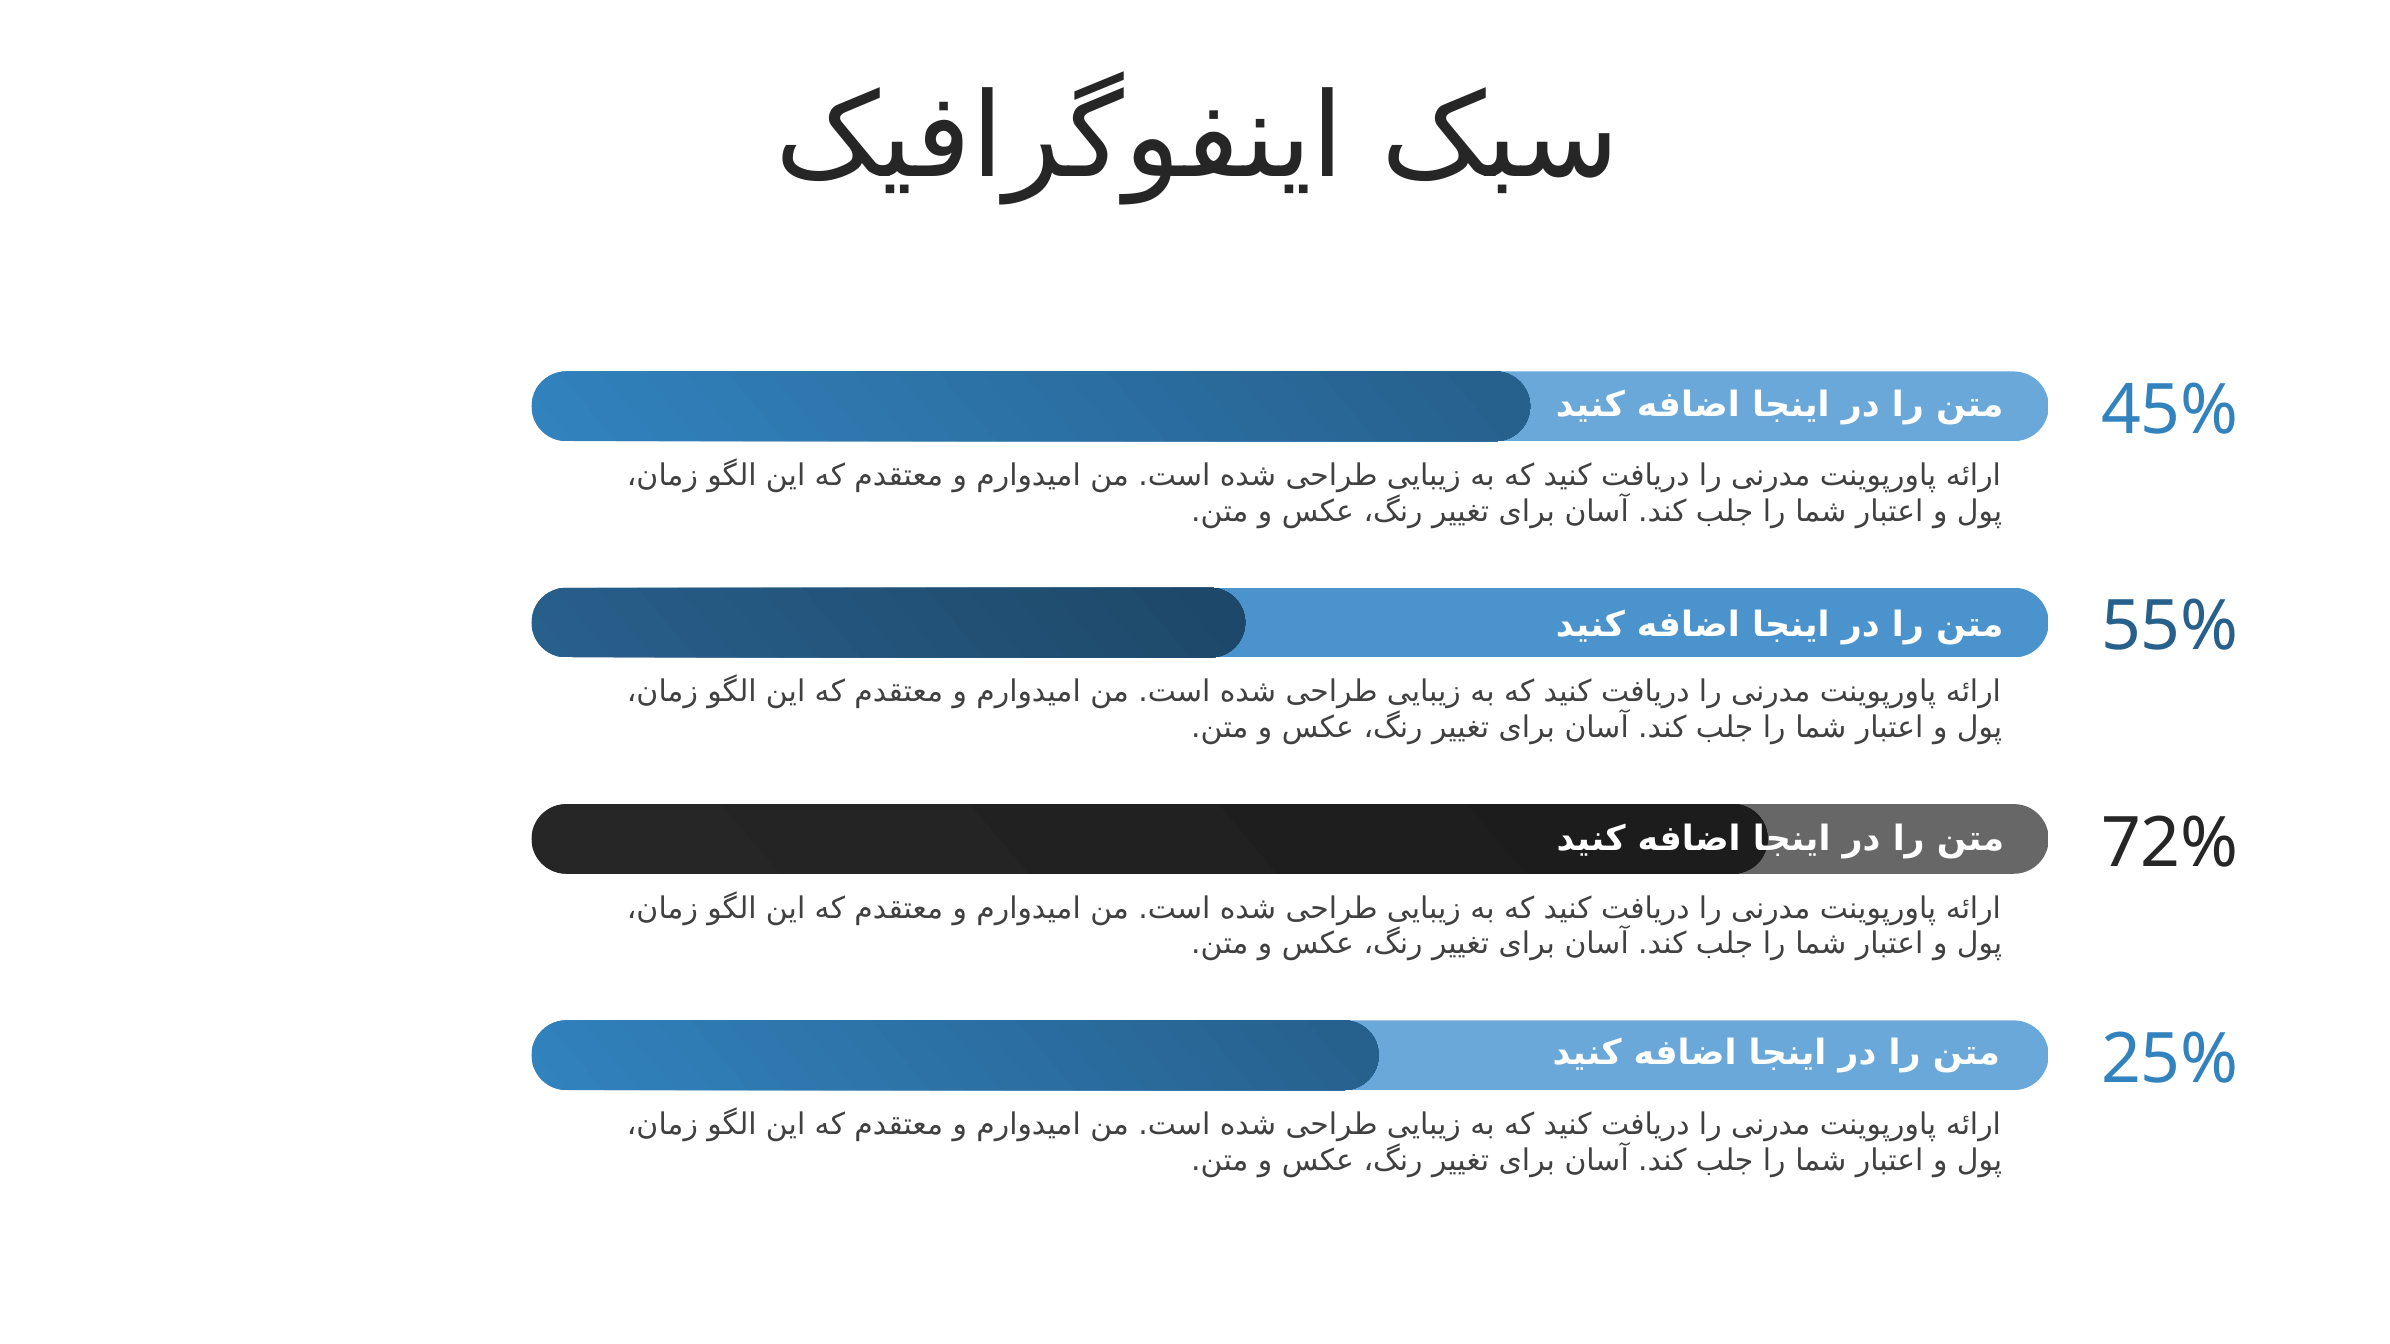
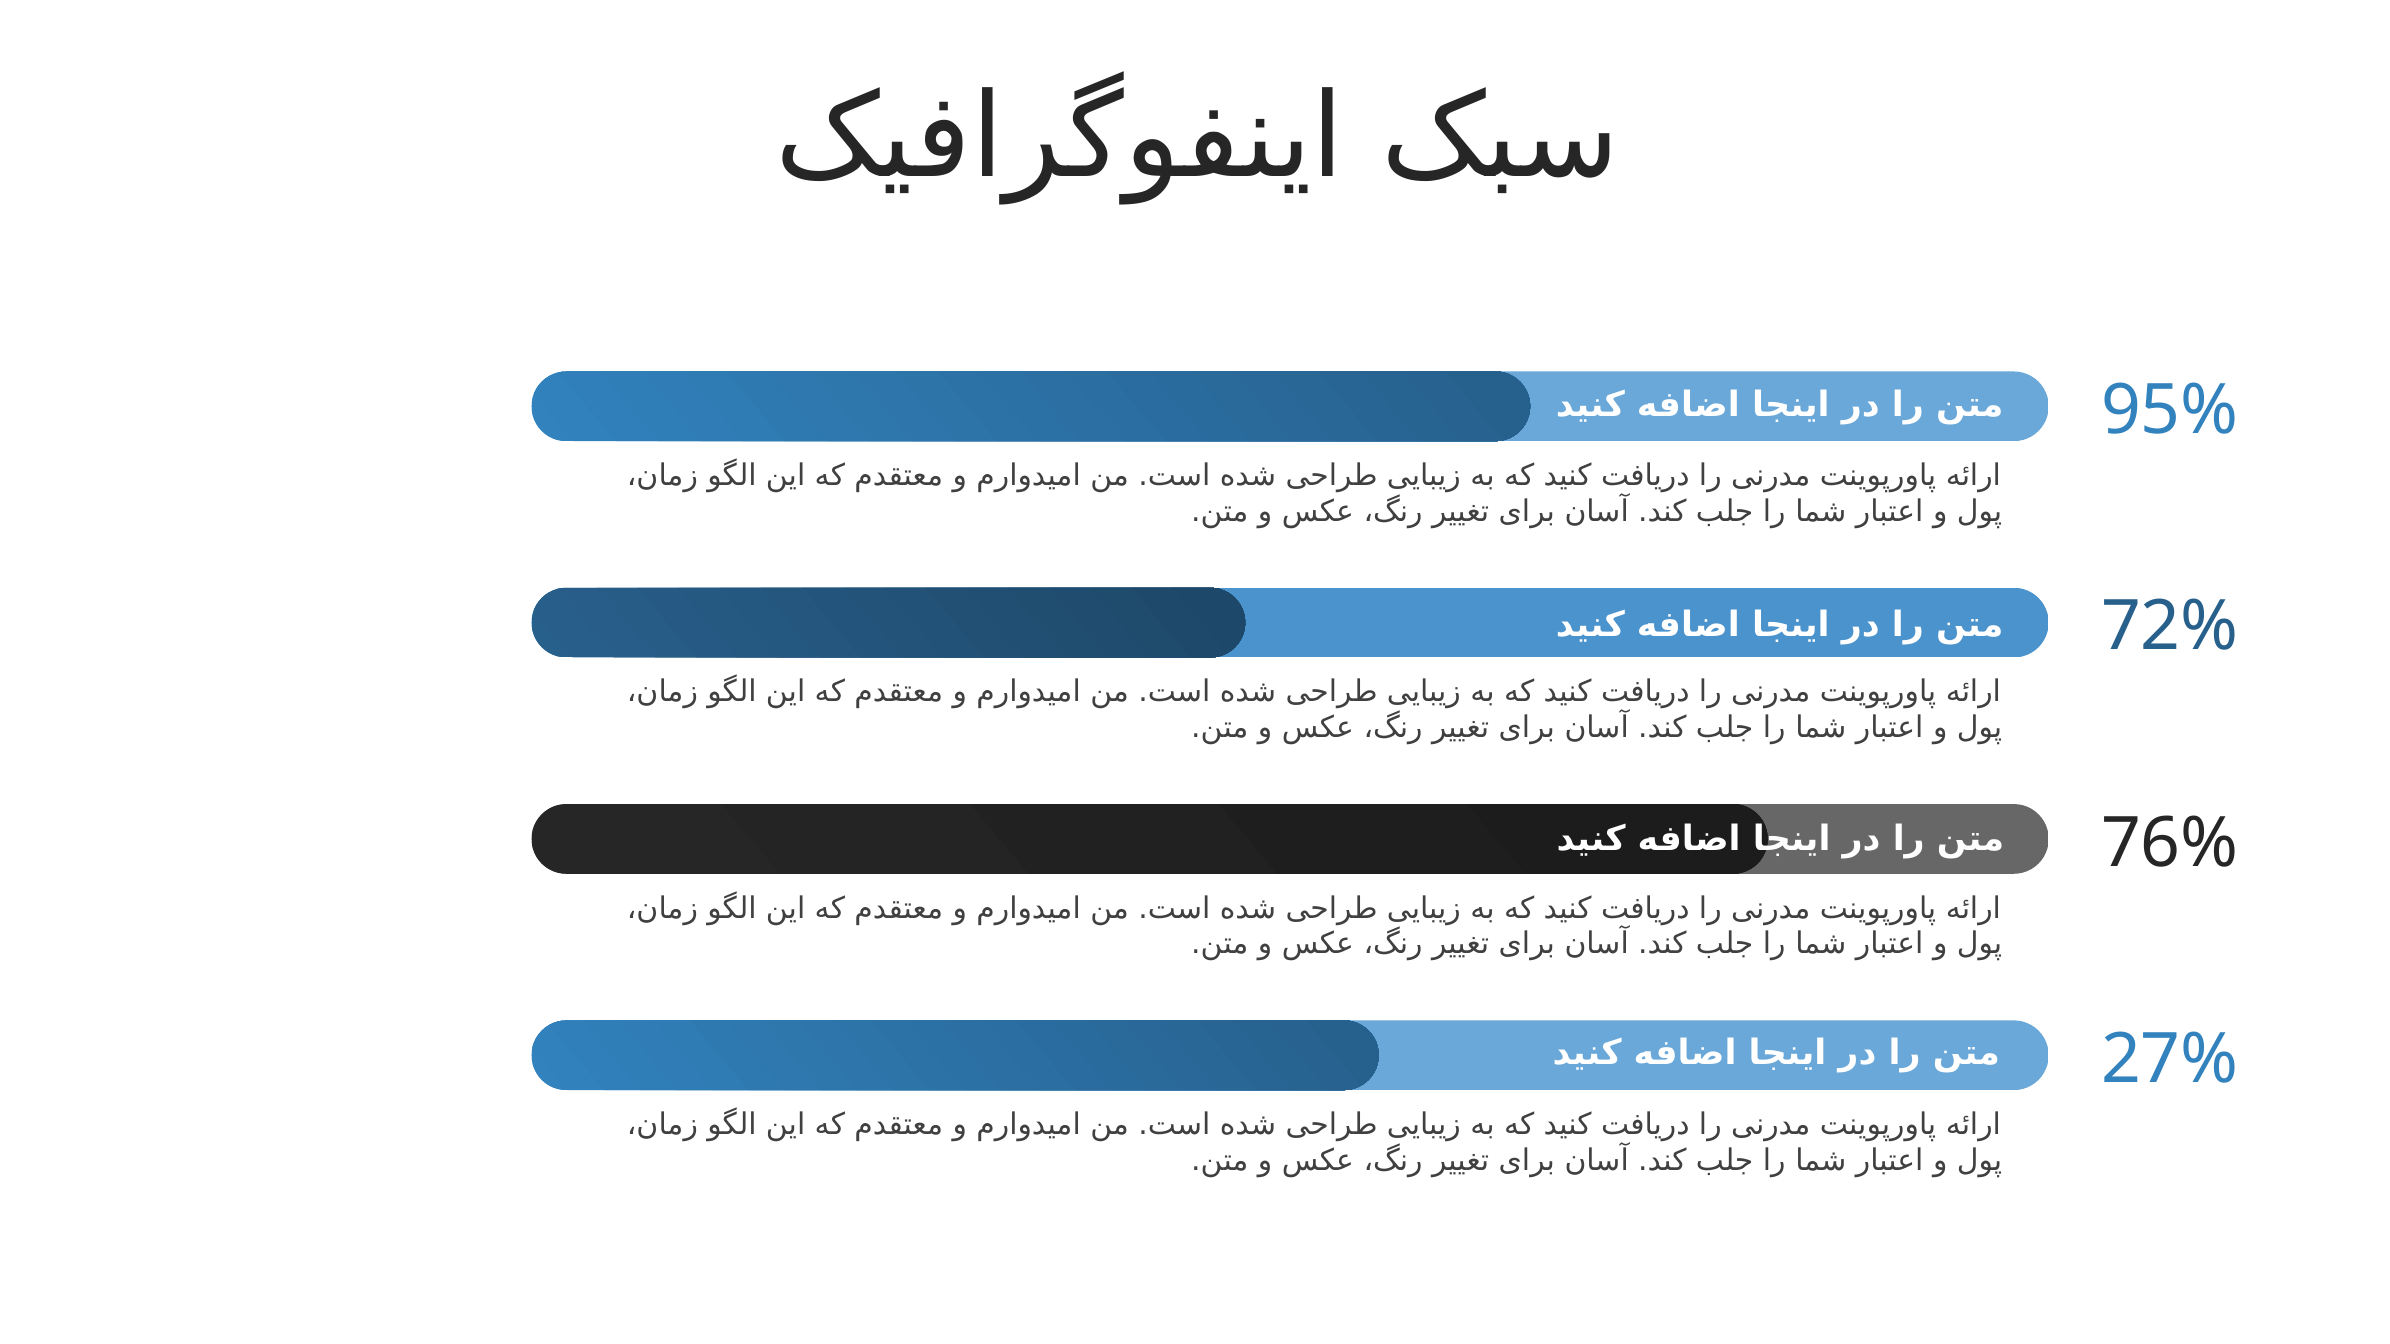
45%: 45% -> 95% (2170, 411)
55%: 55% -> 72% (2170, 627)
72%: 72% -> 76% (2170, 843)
25%: 25% -> 27% (2170, 1060)
